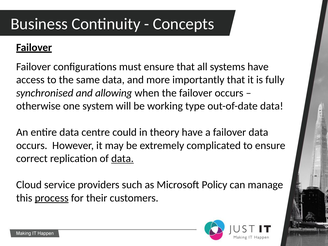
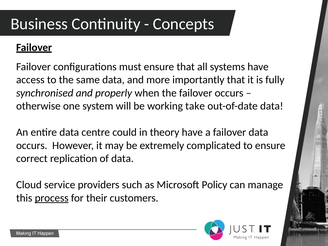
allowing: allowing -> properly (114, 93)
type: type -> take (195, 106)
data underline: present -> none (122, 159)
